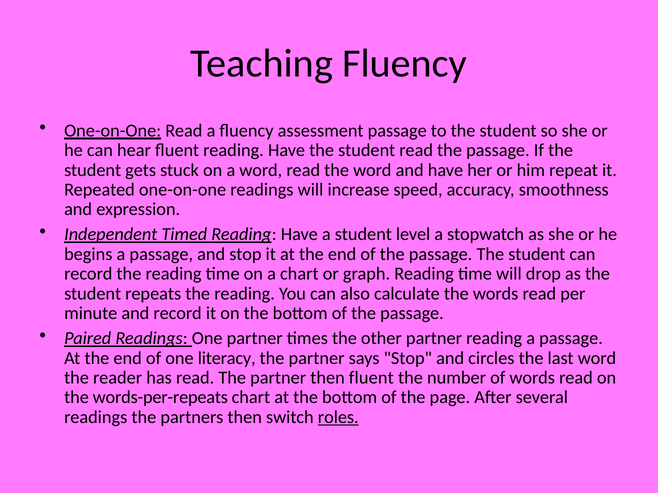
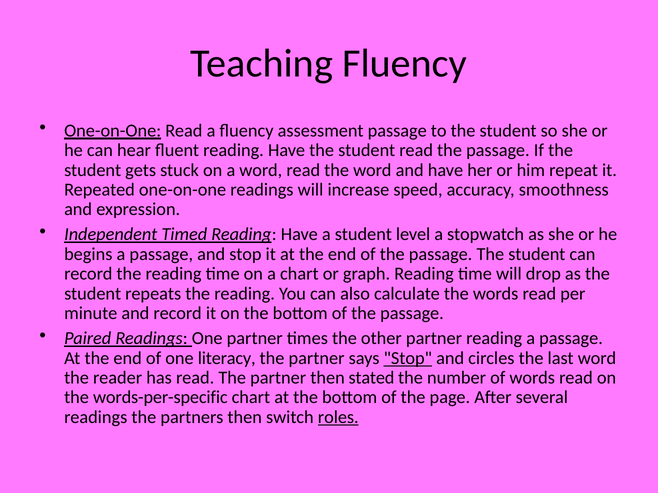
Stop underline: none -> present (408, 358)
then fluent: fluent -> stated (371, 378)
words-per-repeats: words-per-repeats -> words-per-specific (160, 398)
